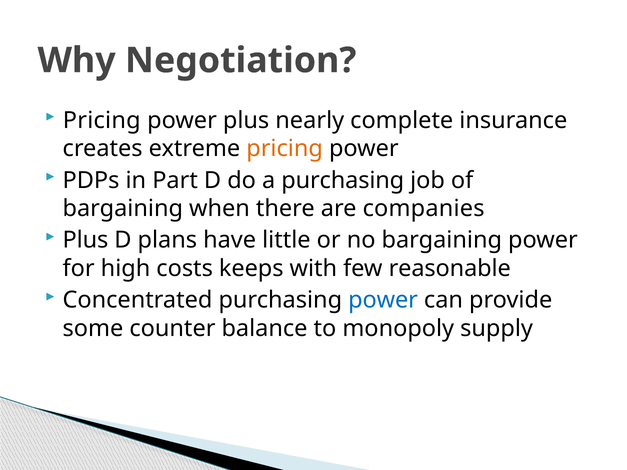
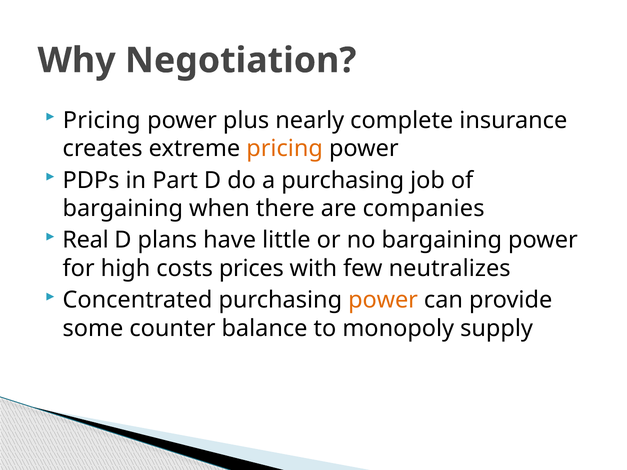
Plus: Plus -> Real (86, 240)
keeps: keeps -> prices (251, 269)
reasonable: reasonable -> neutralizes (450, 269)
power colour: blue -> orange (383, 300)
